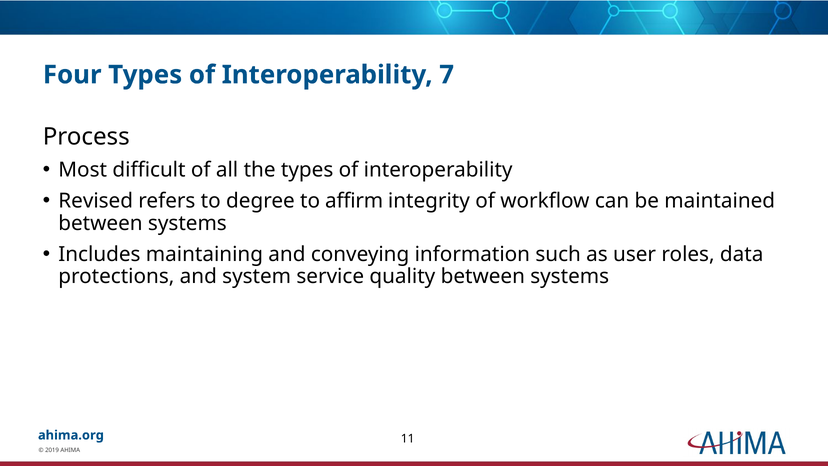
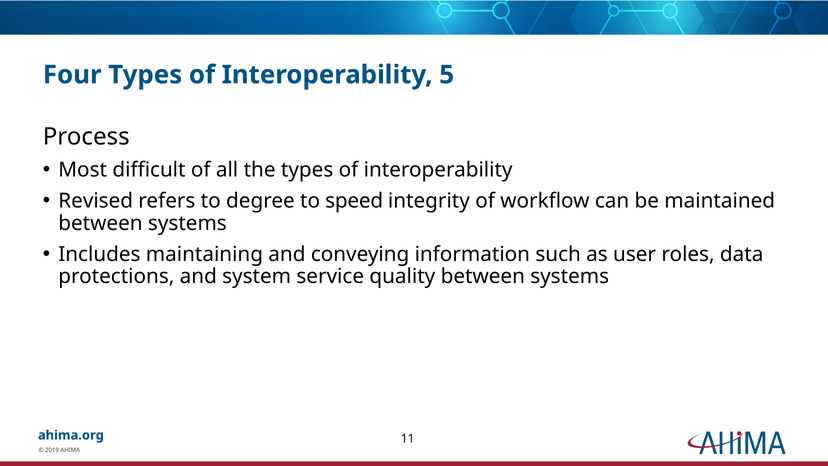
7: 7 -> 5 (447, 75)
affirm: affirm -> speed (354, 201)
